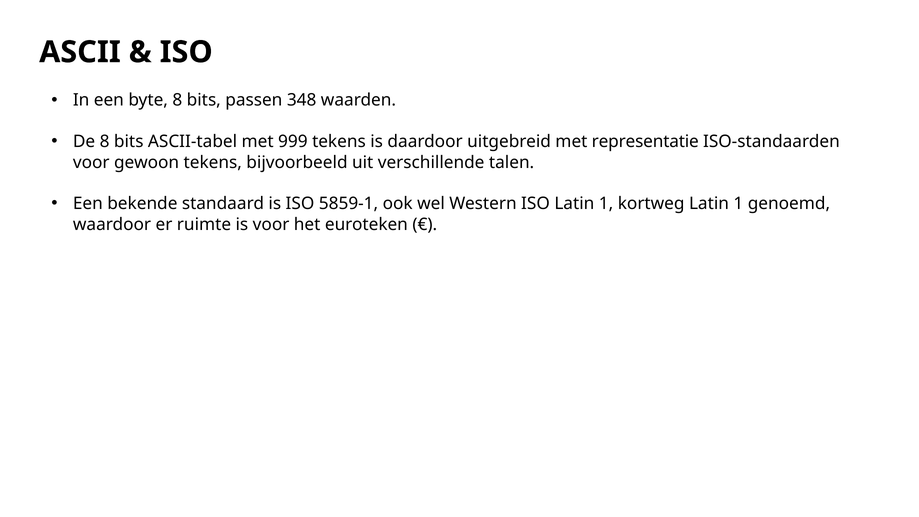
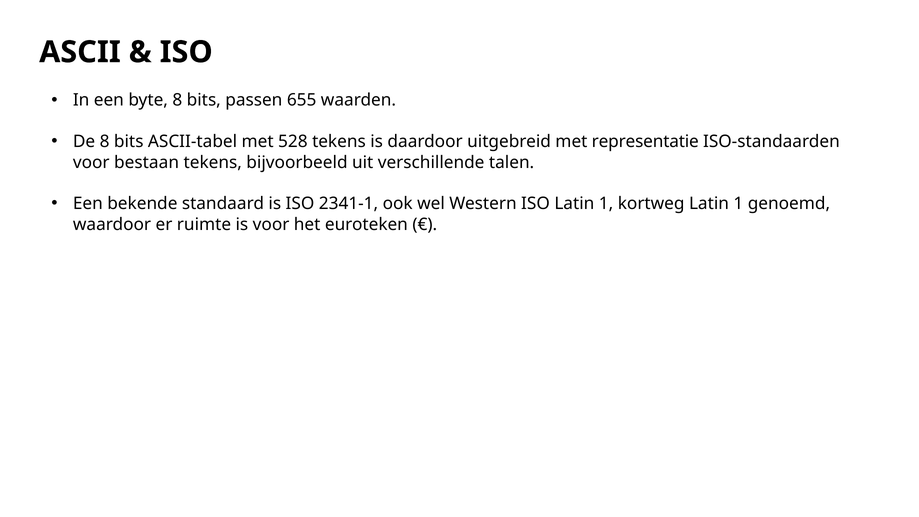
348: 348 -> 655 (302, 100)
999: 999 -> 528 (293, 142)
gewoon: gewoon -> bestaan (147, 162)
5859-1: 5859-1 -> 2341-1 (349, 204)
